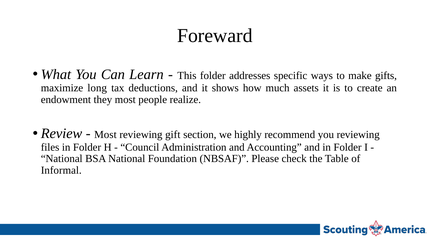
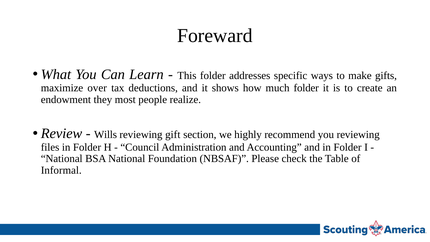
long: long -> over (97, 88)
much assets: assets -> folder (306, 88)
Most: Most -> Wills (106, 135)
